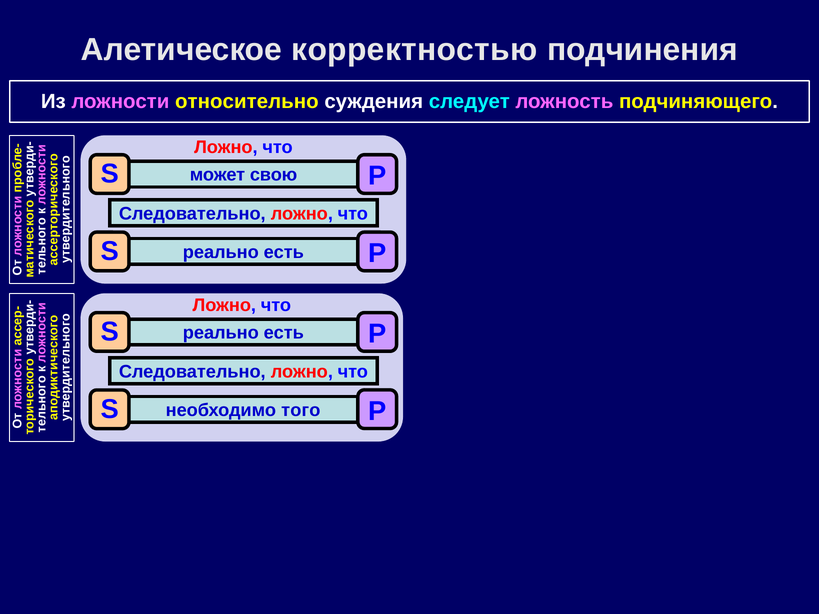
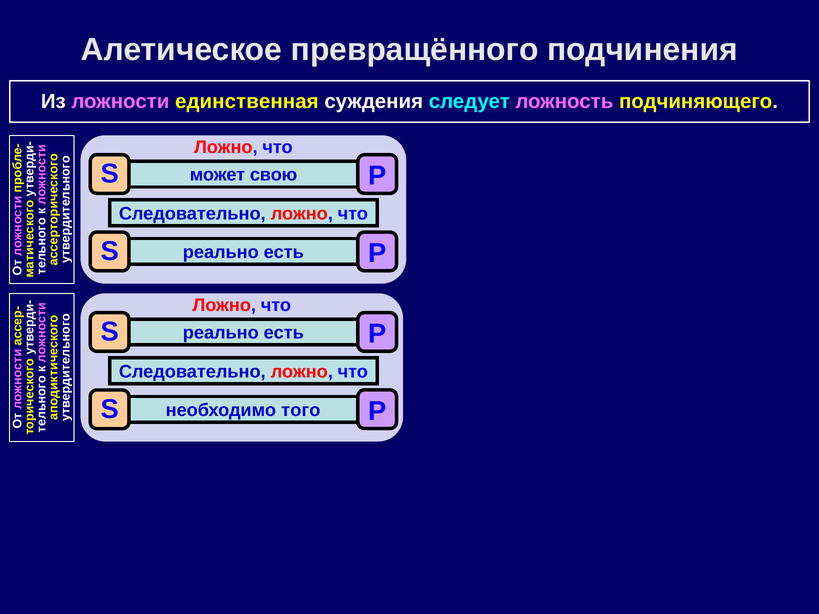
корректностью: корректностью -> превращённого (415, 50)
относительно: относительно -> единственная (247, 101)
